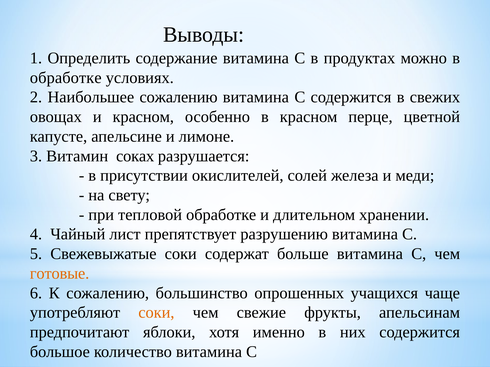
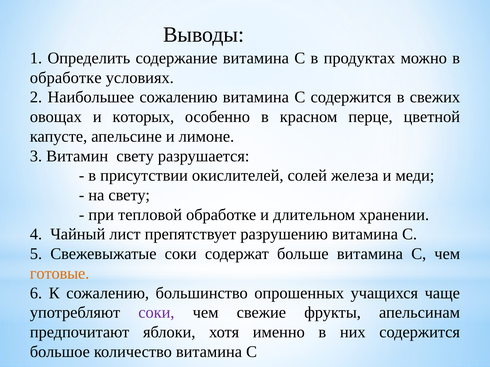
и красном: красном -> которых (143, 117)
Витамин соках: соках -> свету (135, 156)
соки colour: orange -> purple (156, 313)
